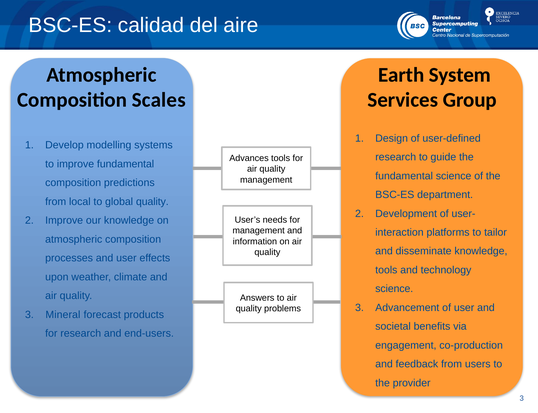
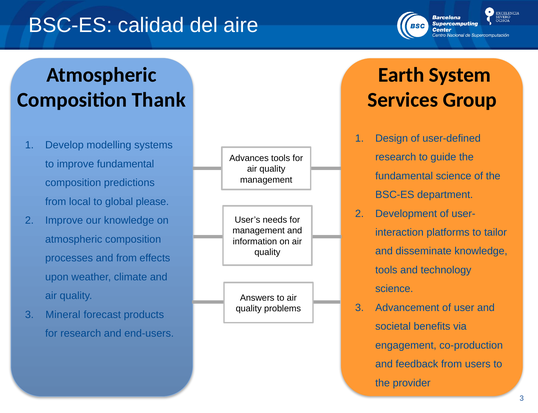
Scales: Scales -> Thank (159, 100)
global quality: quality -> please (152, 202)
and user: user -> from (127, 258)
